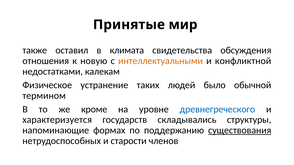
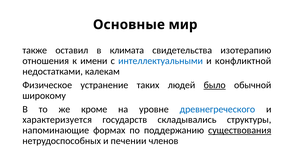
Принятые: Принятые -> Основные (129, 25)
обсуждения: обсуждения -> изотерапию (246, 50)
новую: новую -> имени (94, 61)
интеллектуальными colour: orange -> blue (161, 61)
было underline: none -> present (215, 85)
термином: термином -> широкому (44, 96)
старости: старости -> печении (129, 141)
